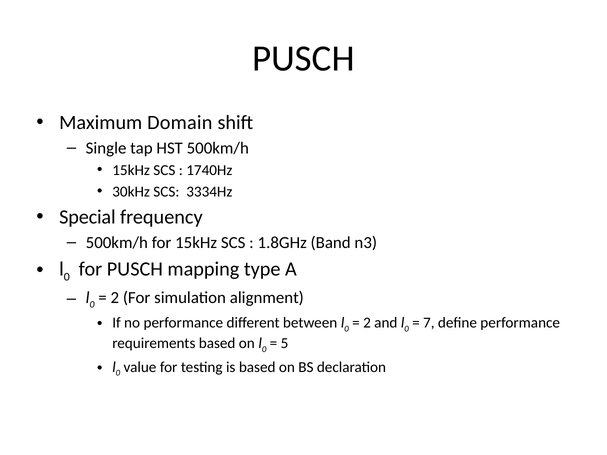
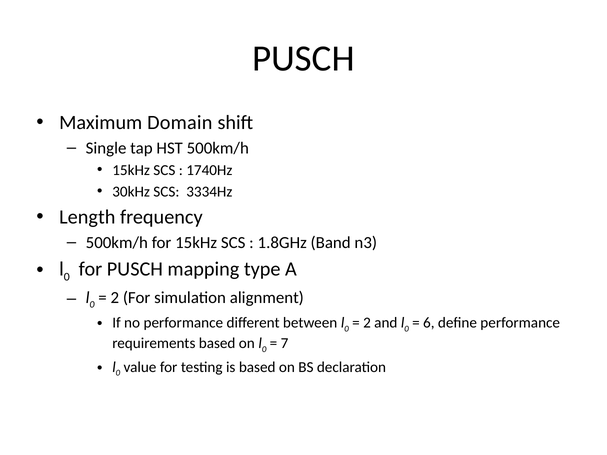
Special: Special -> Length (87, 217)
7: 7 -> 6 (429, 323)
5: 5 -> 7 (285, 344)
